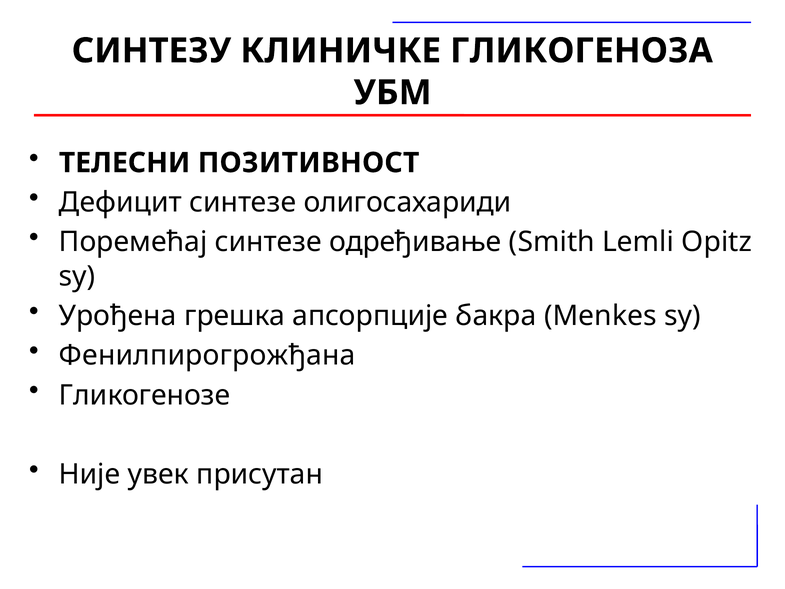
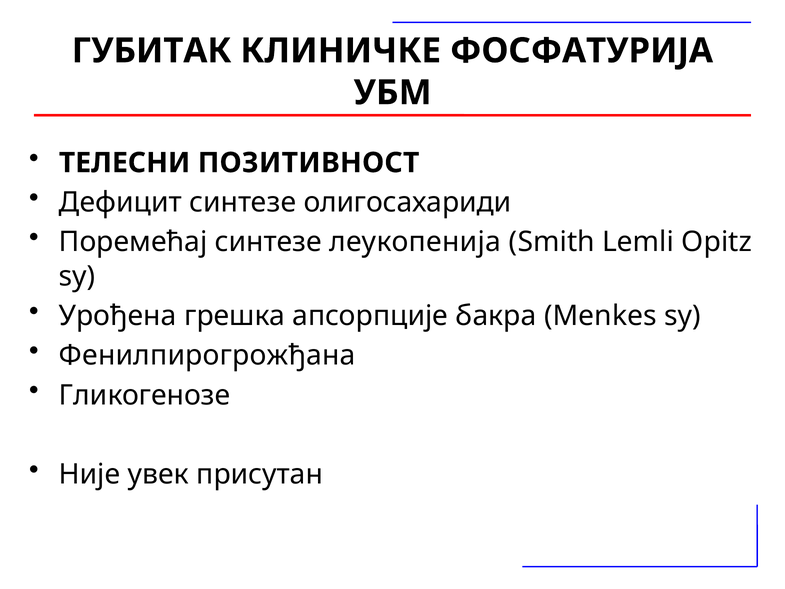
СИНТЕЗУ: СИНТЕЗУ -> ГУБИТАК (152, 51)
ГЛИКОГЕНОЗА: ГЛИКОГЕНОЗА -> ФОСФАТУРИЈА (582, 51)
одређивање: одређивање -> леукопенија (415, 242)
